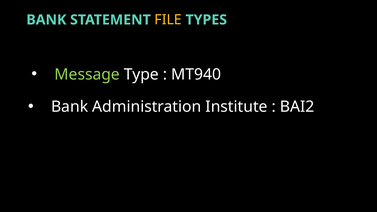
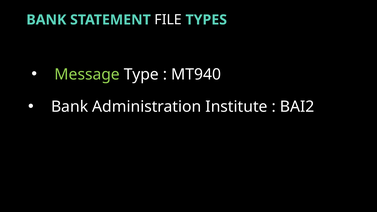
FILE colour: yellow -> white (168, 20)
